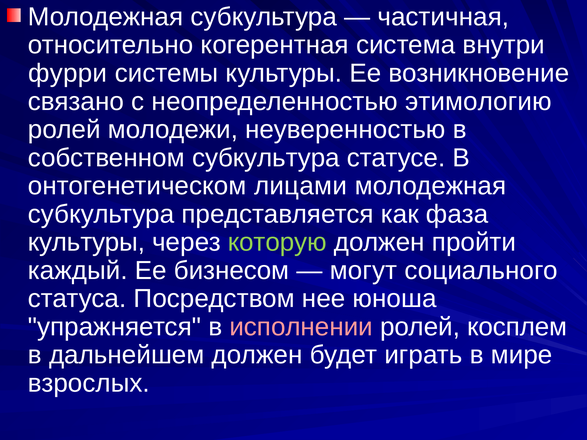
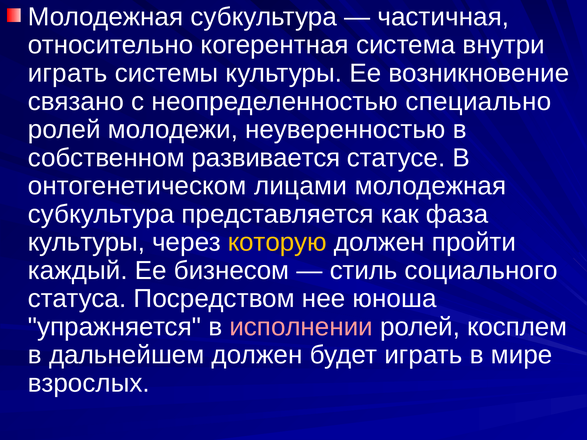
фурри: фурри -> играть (68, 73)
этимологию: этимологию -> специально (478, 101)
собственном субкультура: субкультура -> развивается (266, 158)
которую colour: light green -> yellow (277, 242)
могут: могут -> стиль (364, 271)
